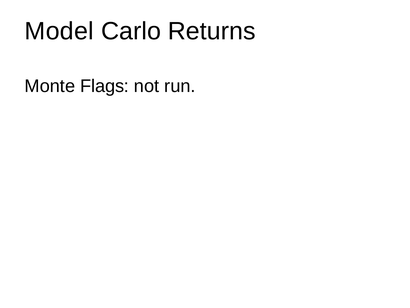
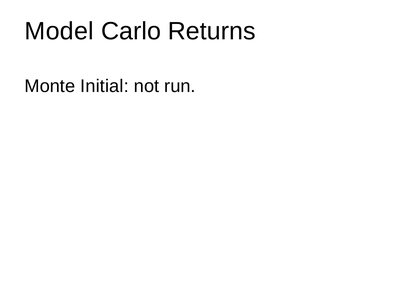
Flags: Flags -> Initial (104, 86)
